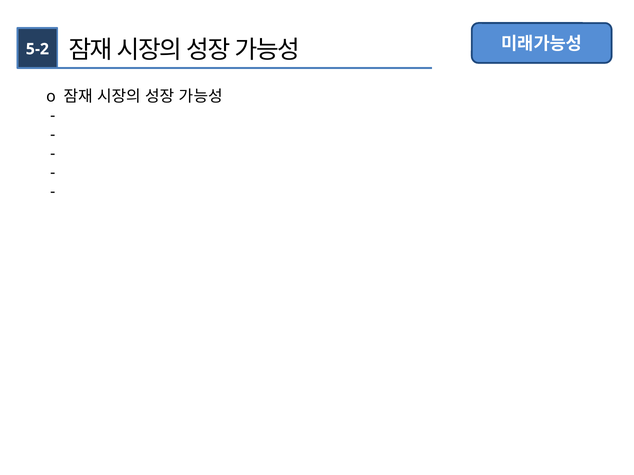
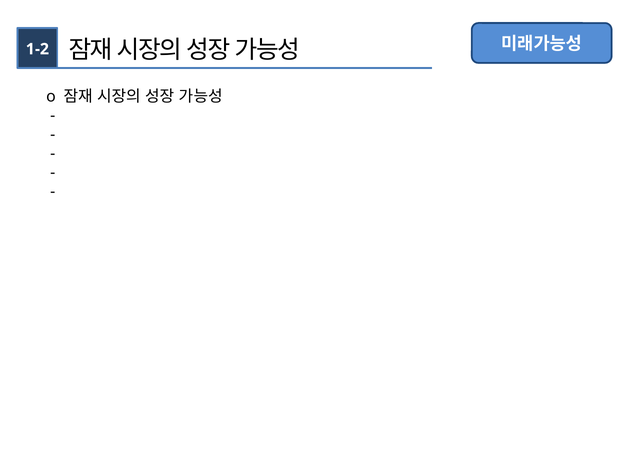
5-2: 5-2 -> 1-2 (37, 49)
